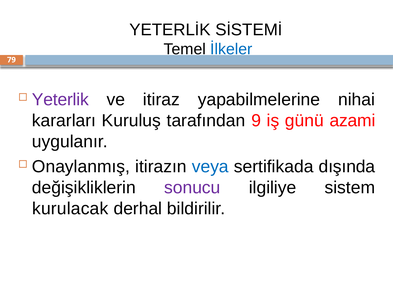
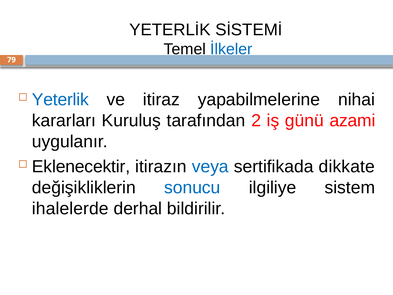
Yeterlik colour: purple -> blue (60, 100)
9: 9 -> 2 (256, 121)
Onaylanmış: Onaylanmış -> Eklenecektir (81, 166)
dışında: dışında -> dikkate (347, 166)
sonucu colour: purple -> blue (192, 187)
kurulacak: kurulacak -> ihalelerde (70, 208)
